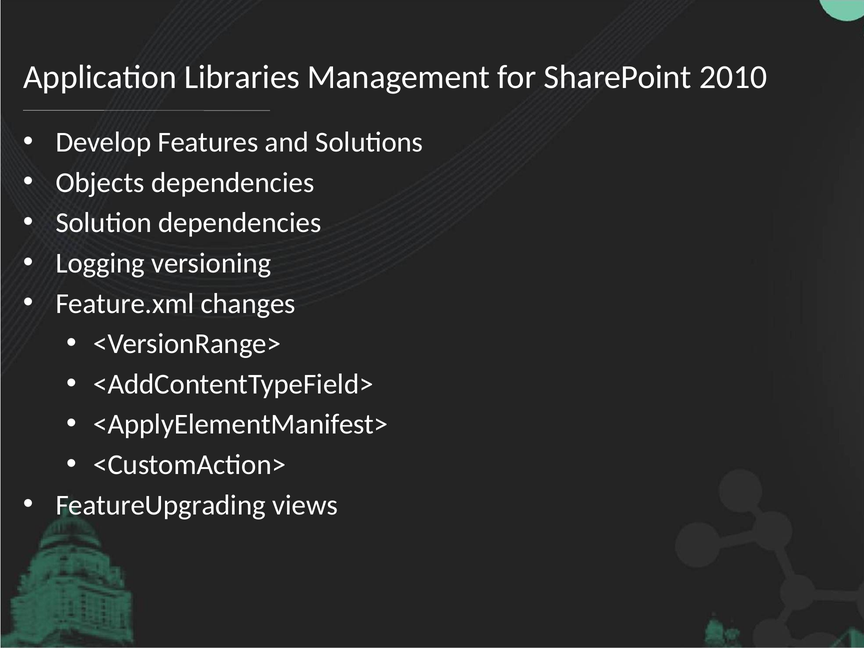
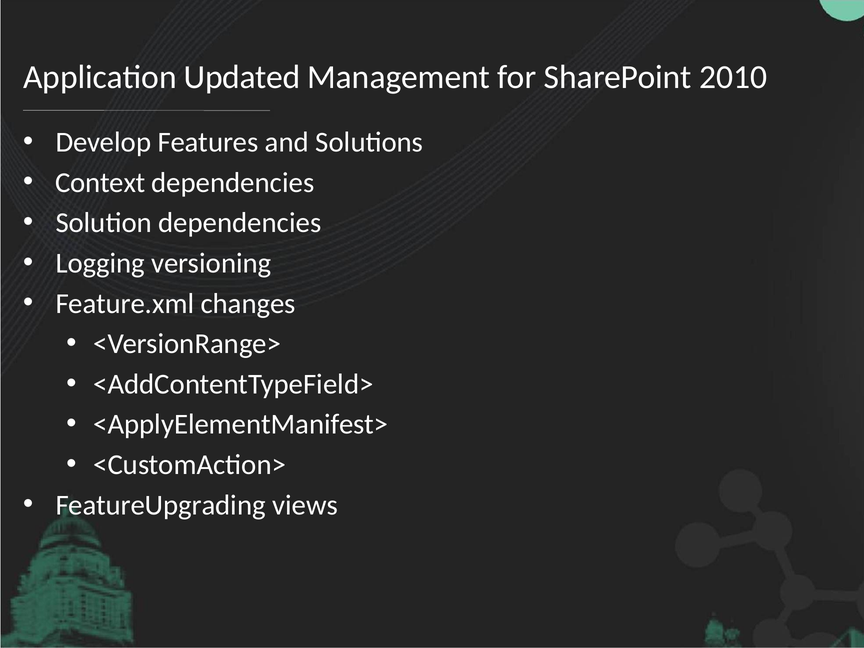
Libraries: Libraries -> Updated (242, 77)
Objects: Objects -> Context (100, 183)
